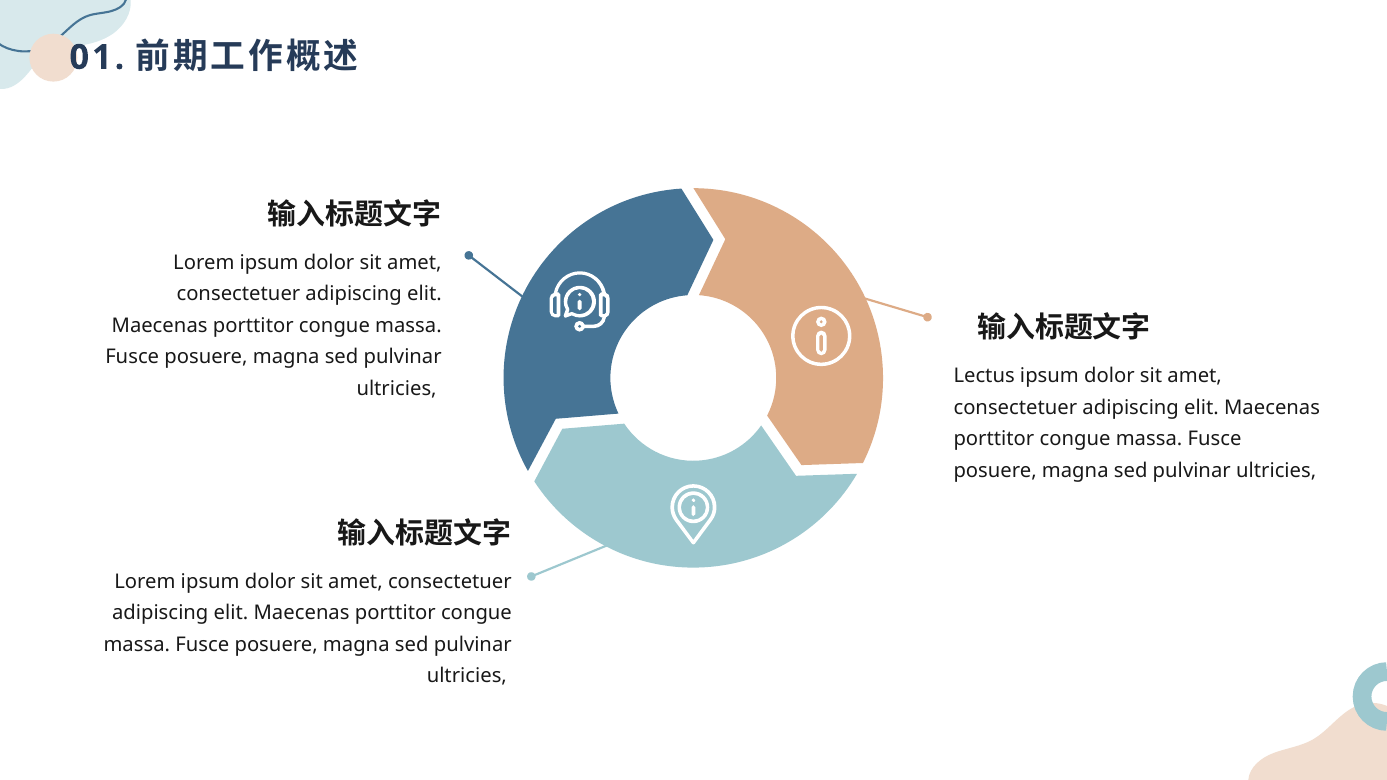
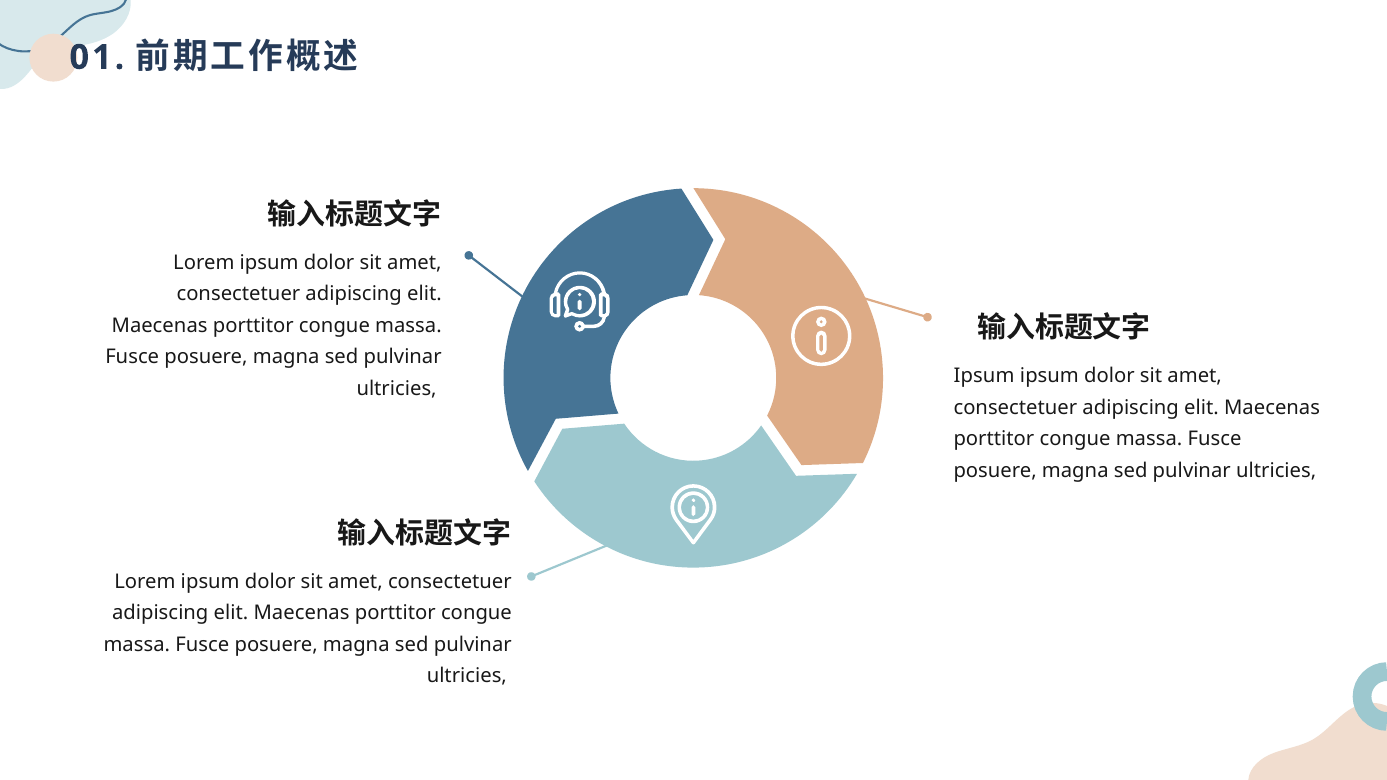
Lectus: Lectus -> Ipsum (984, 376)
